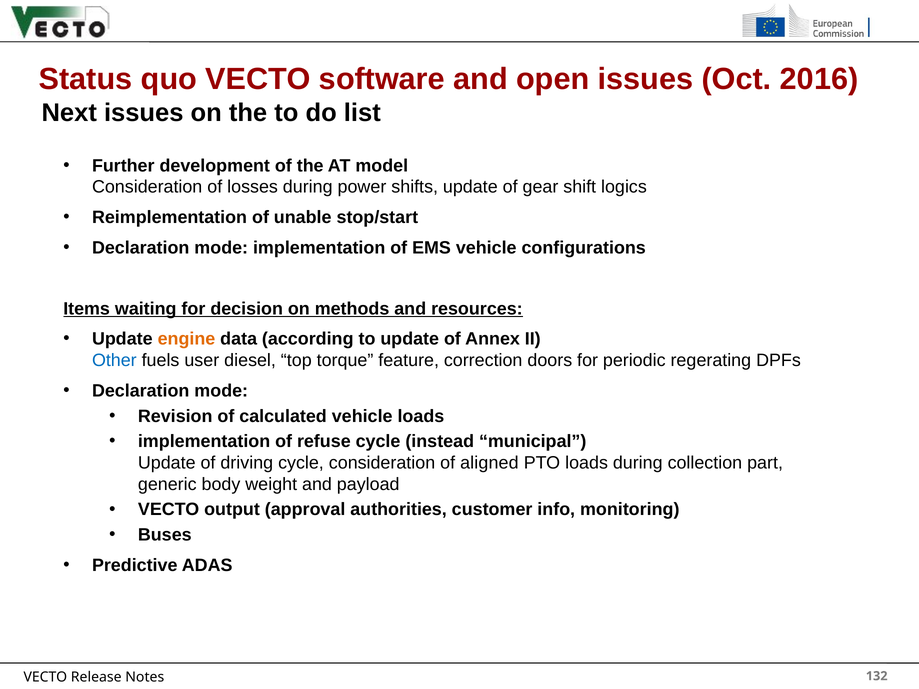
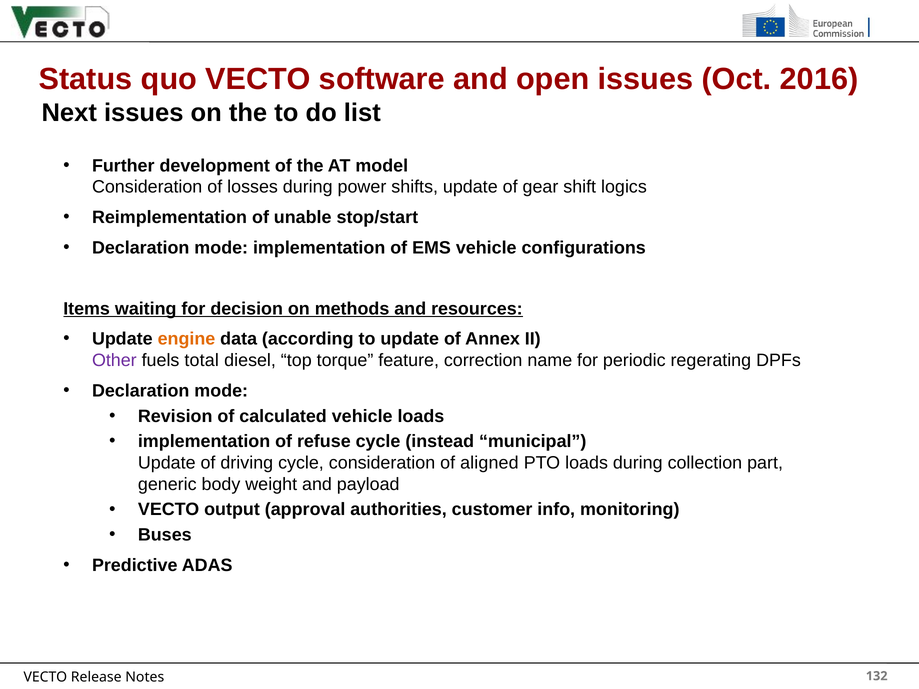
Other colour: blue -> purple (114, 361)
user: user -> total (202, 361)
doors: doors -> name (550, 361)
